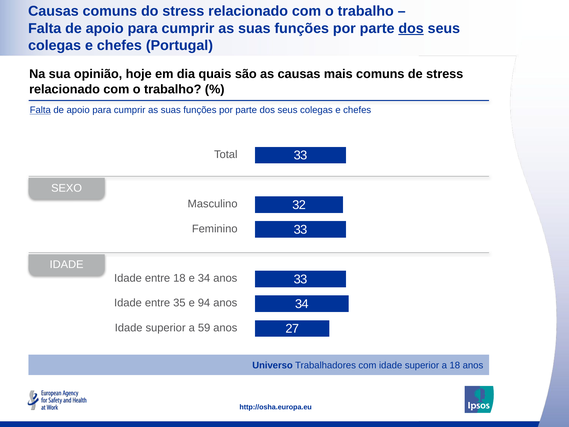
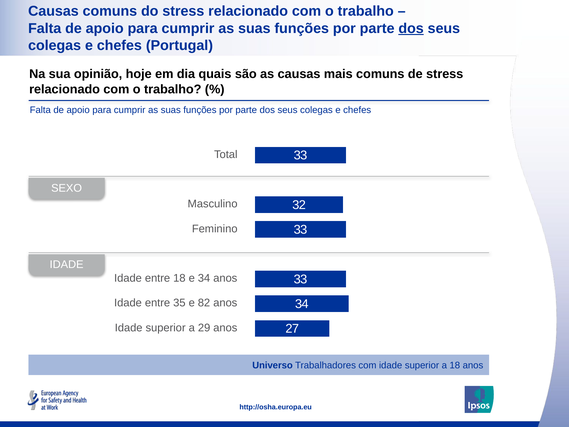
Falta underline: present -> none (40, 110)
94: 94 -> 82 (204, 303)
59: 59 -> 29 (204, 328)
